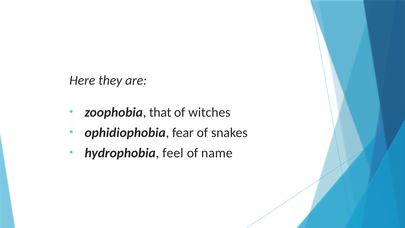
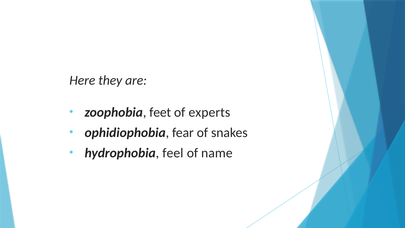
that: that -> feet (160, 112)
witches: witches -> experts (209, 112)
